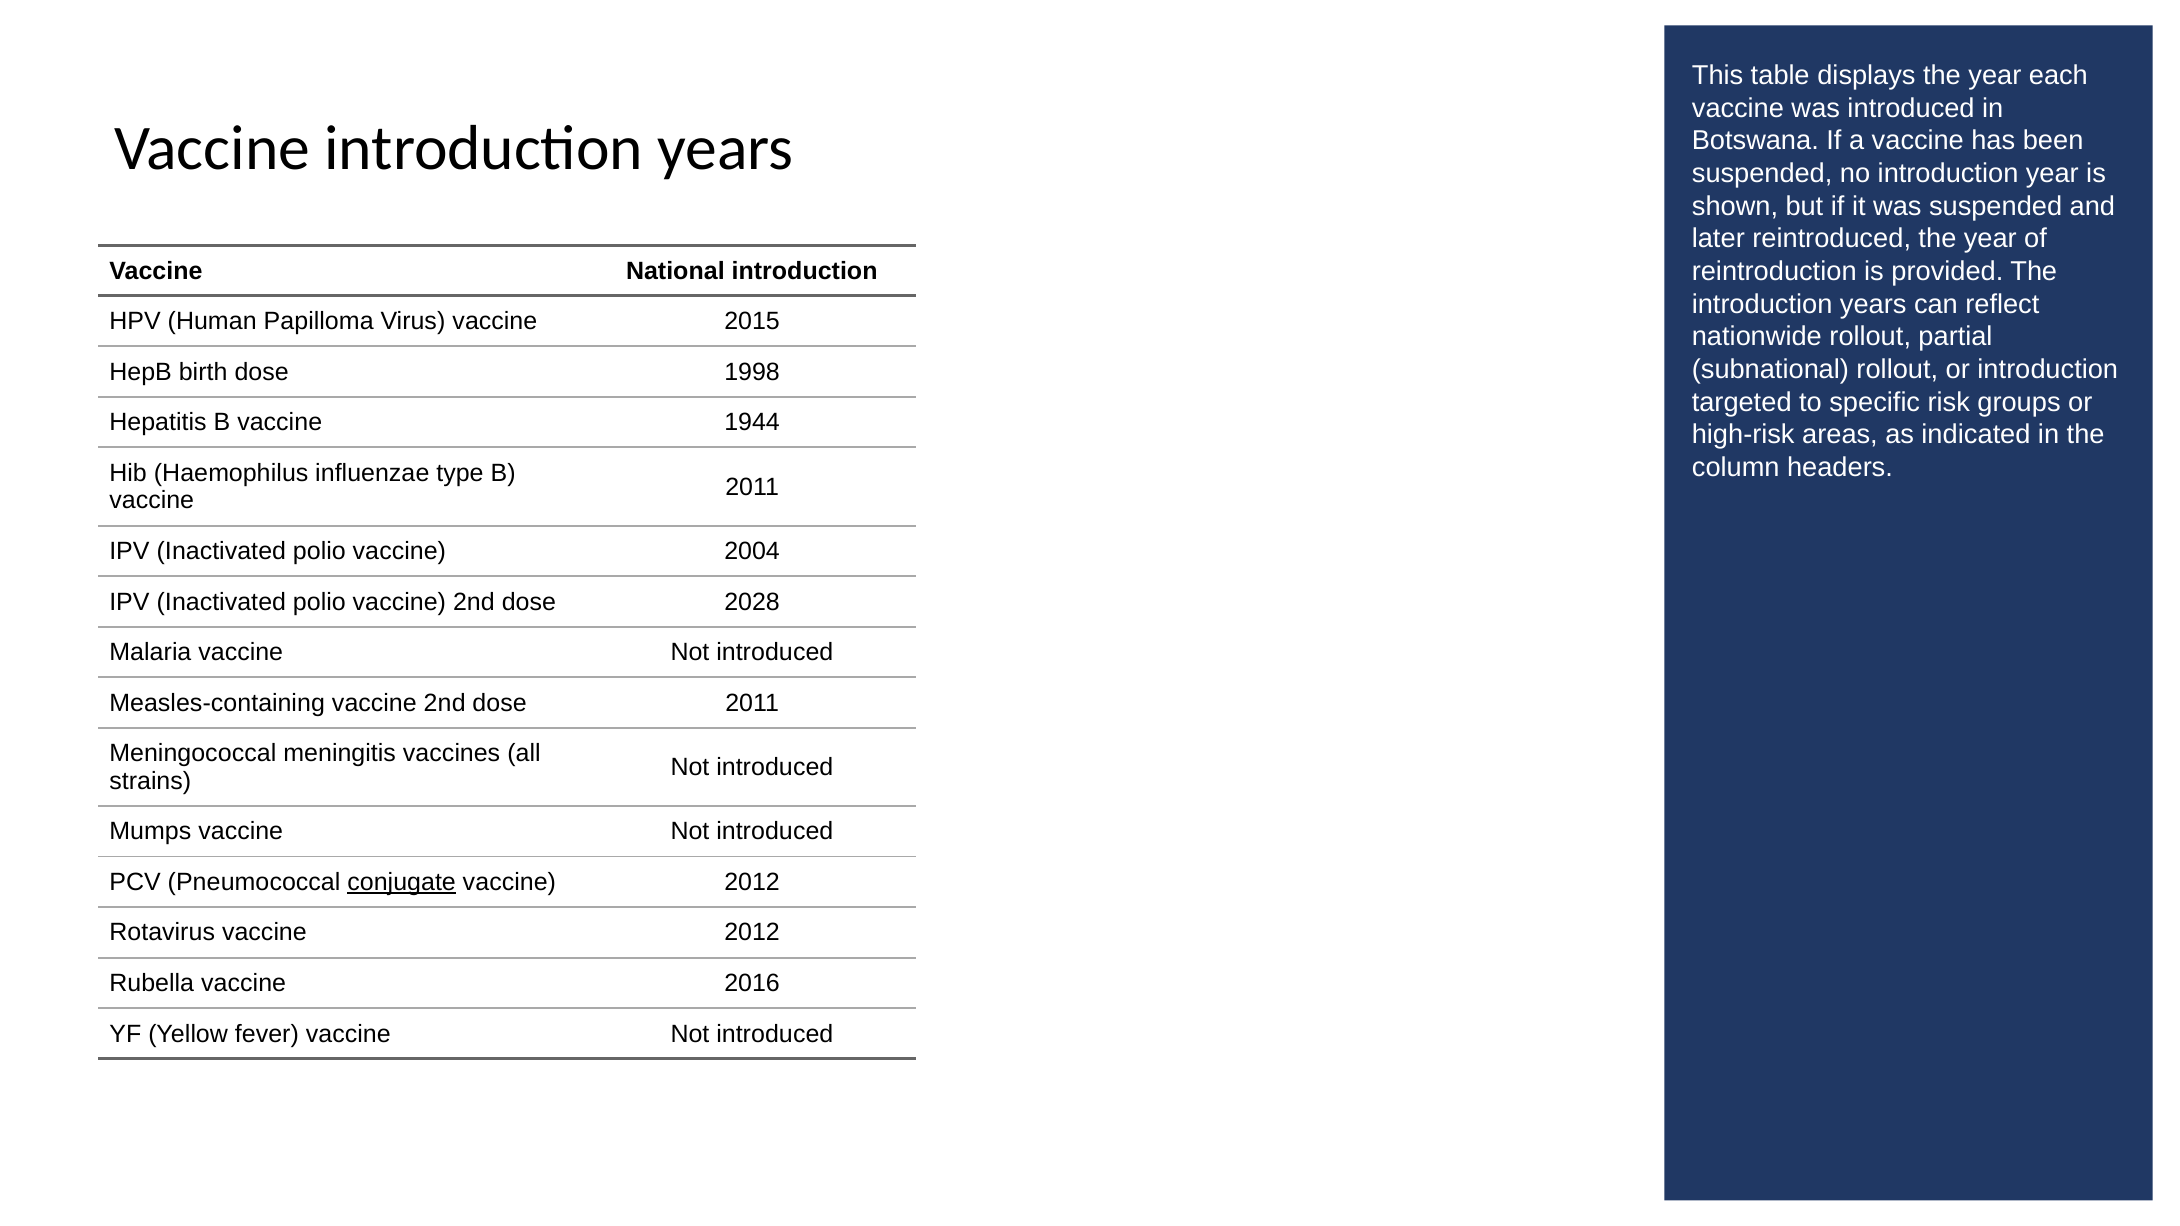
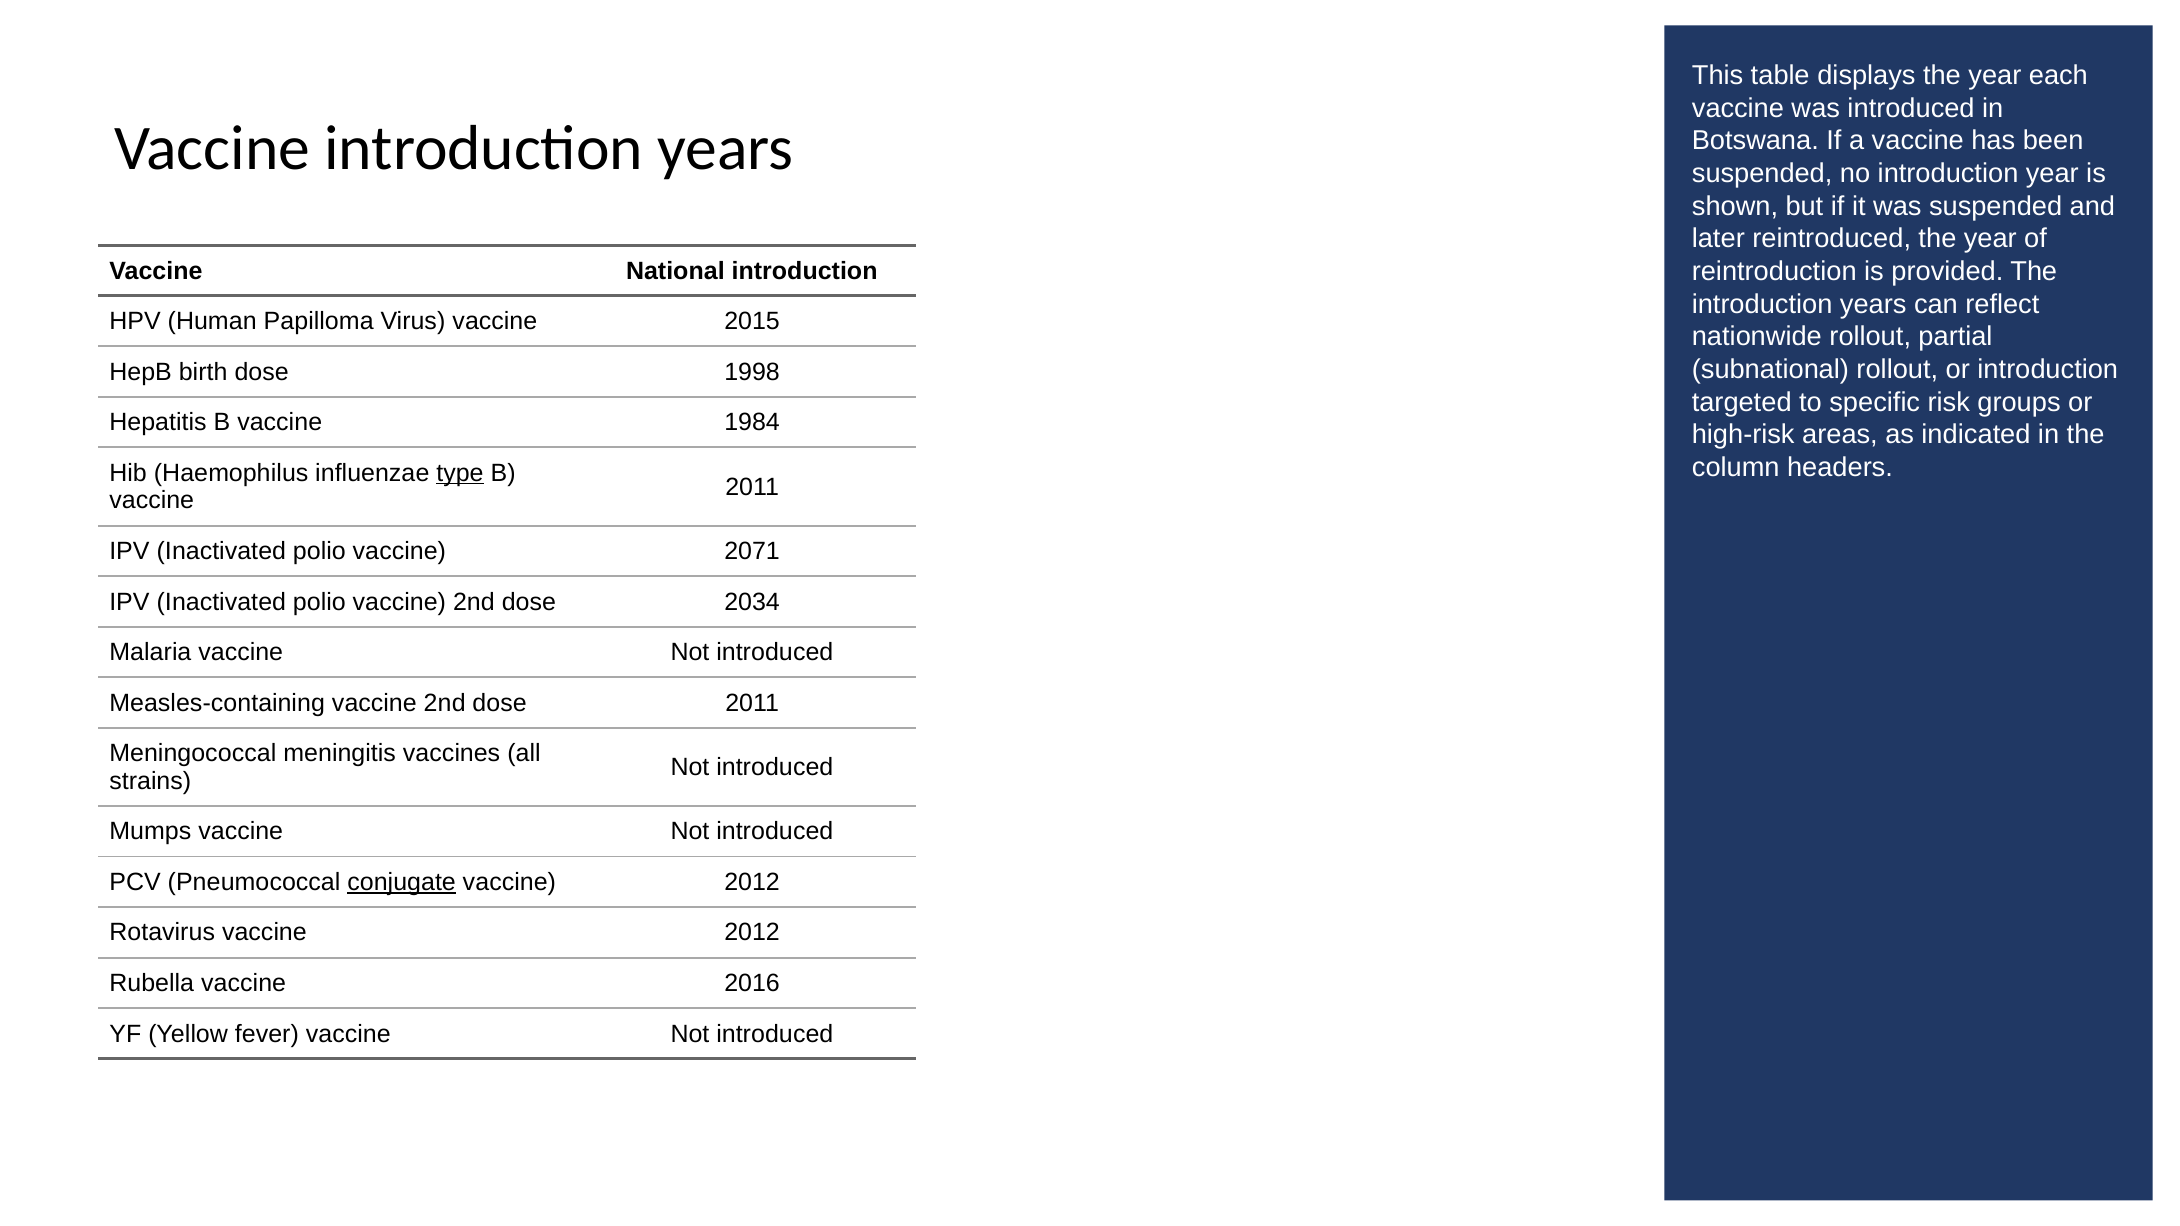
1944: 1944 -> 1984 (752, 423)
type underline: none -> present (460, 473)
2004: 2004 -> 2071 (752, 551)
2028: 2028 -> 2034 (752, 602)
